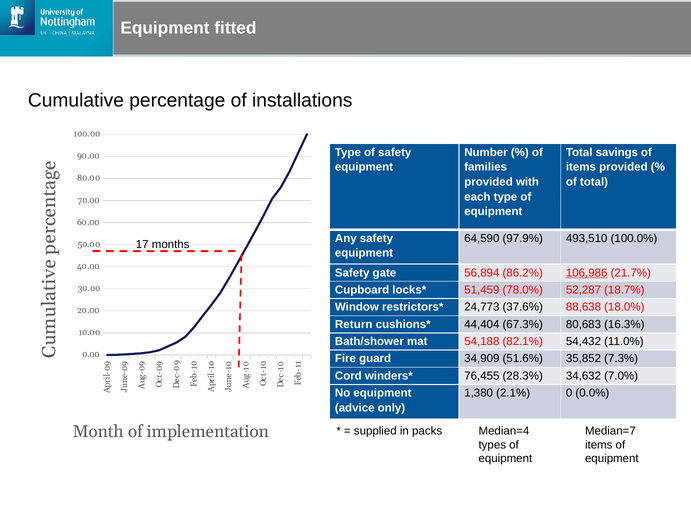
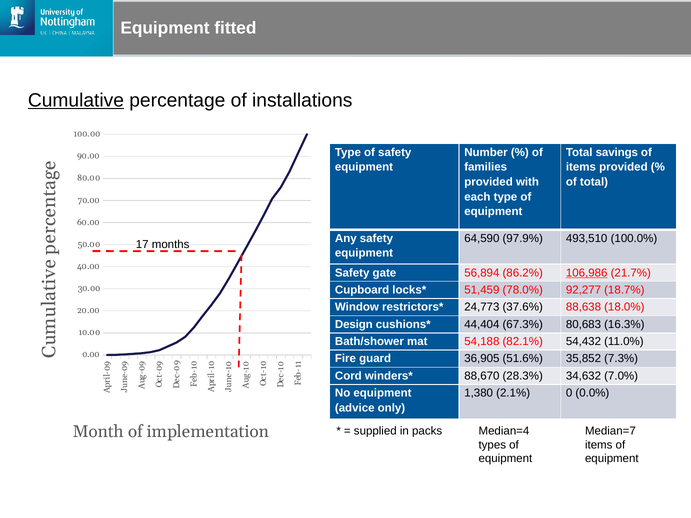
Cumulative underline: none -> present (76, 100)
52,287: 52,287 -> 92,277 (584, 290)
Return: Return -> Design (354, 324)
34,909: 34,909 -> 36,905 (482, 359)
76,455: 76,455 -> 88,670 (482, 376)
